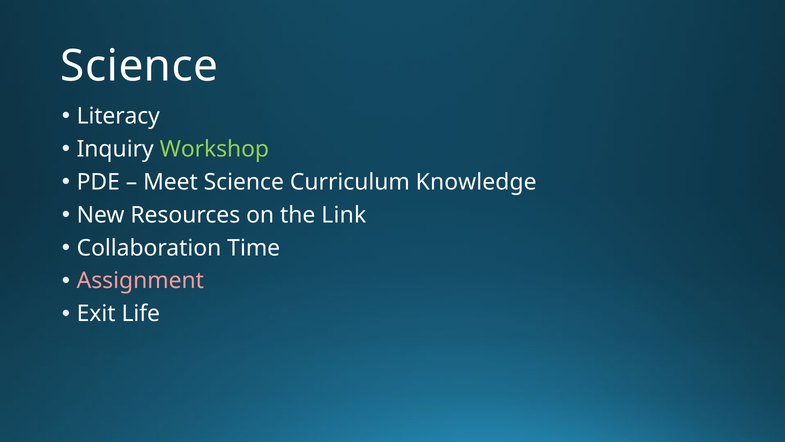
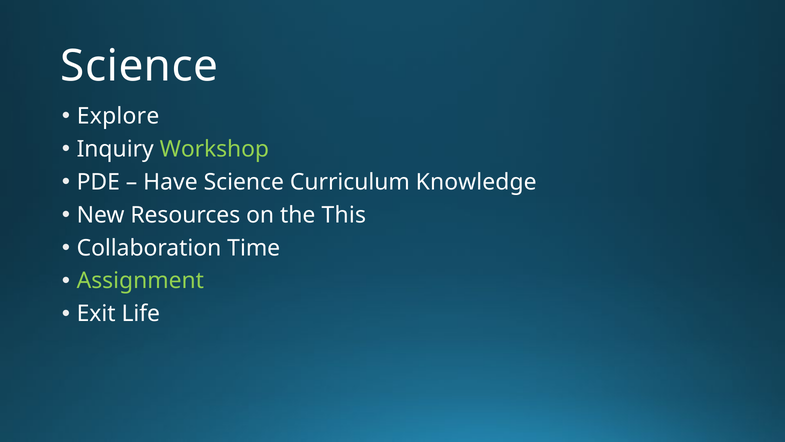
Literacy: Literacy -> Explore (118, 116)
Meet: Meet -> Have (170, 182)
Link: Link -> This (344, 215)
Assignment colour: pink -> light green (140, 281)
